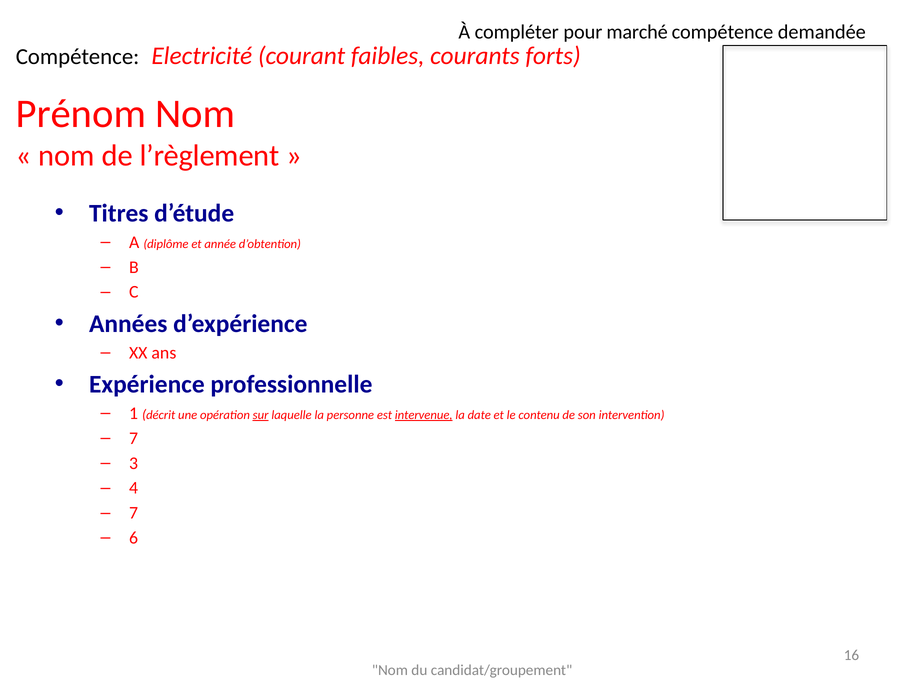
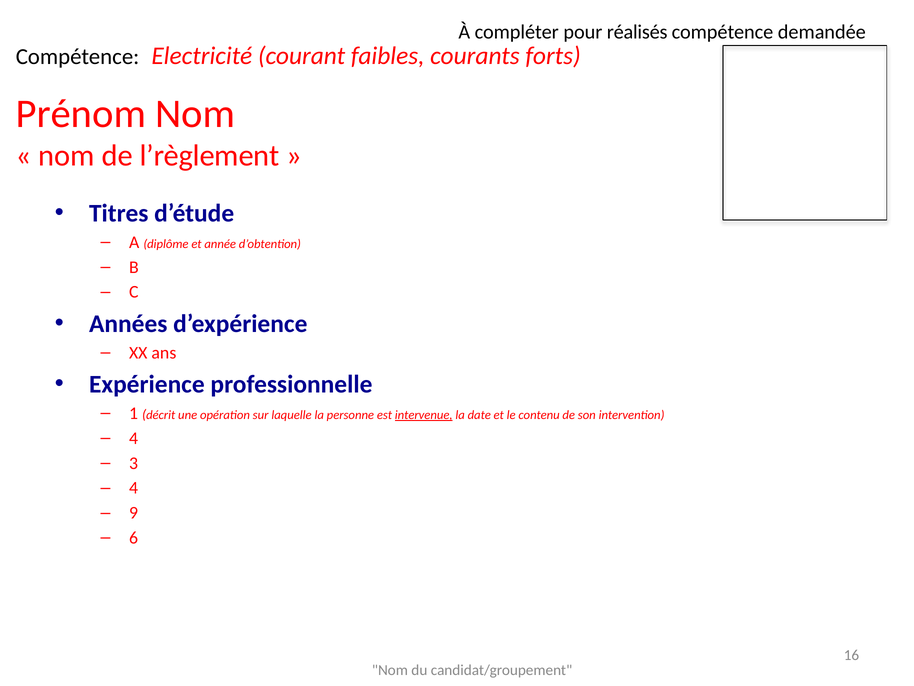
marché: marché -> réalisés (637, 32)
sur underline: present -> none (261, 415)
7: 7 -> 4 (134, 438)
7: 7 -> 9 (134, 513)
